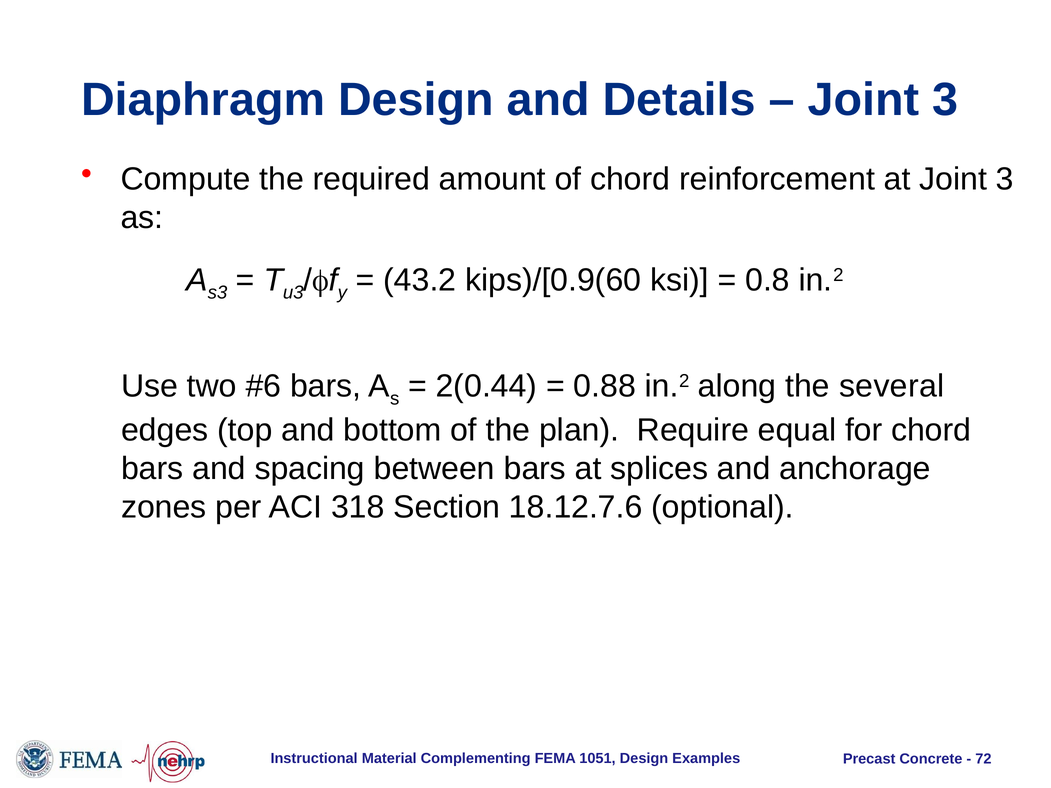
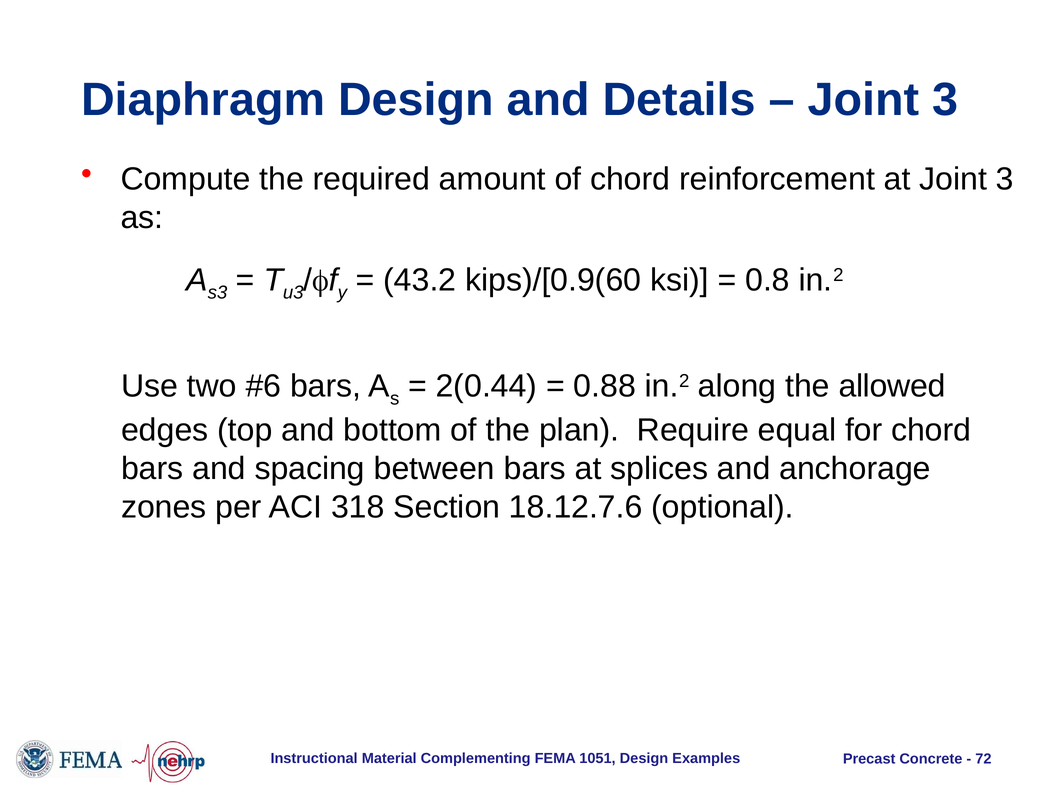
several: several -> allowed (892, 386)
